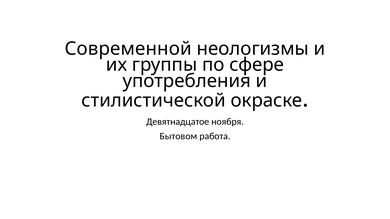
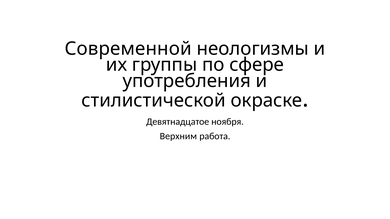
Бытовом: Бытовом -> Верхним (178, 136)
